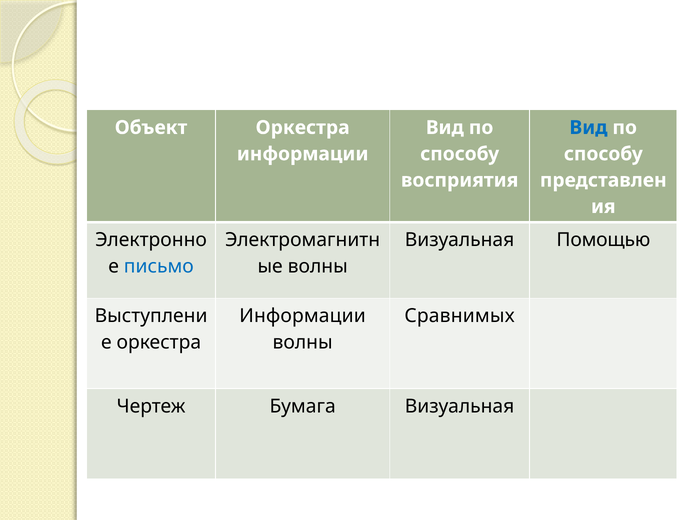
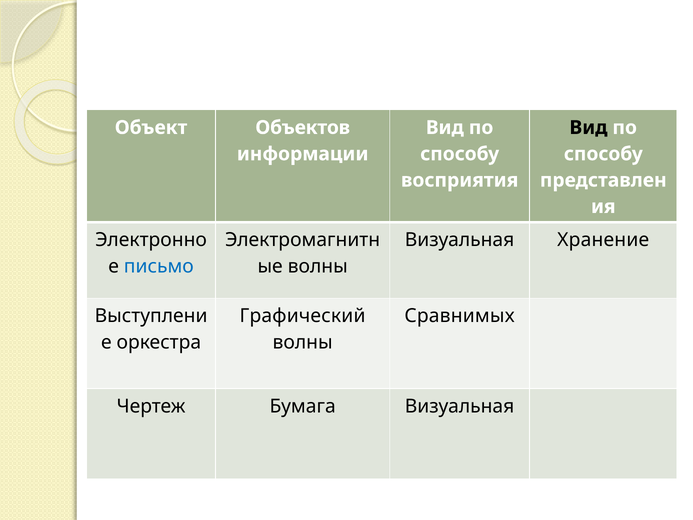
Объект Оркестра: Оркестра -> Объектов (303, 128)
Вид colour: blue -> black (588, 128)
Помощью: Помощью -> Хранение (603, 240)
Информации: Информации -> Графический (303, 316)
